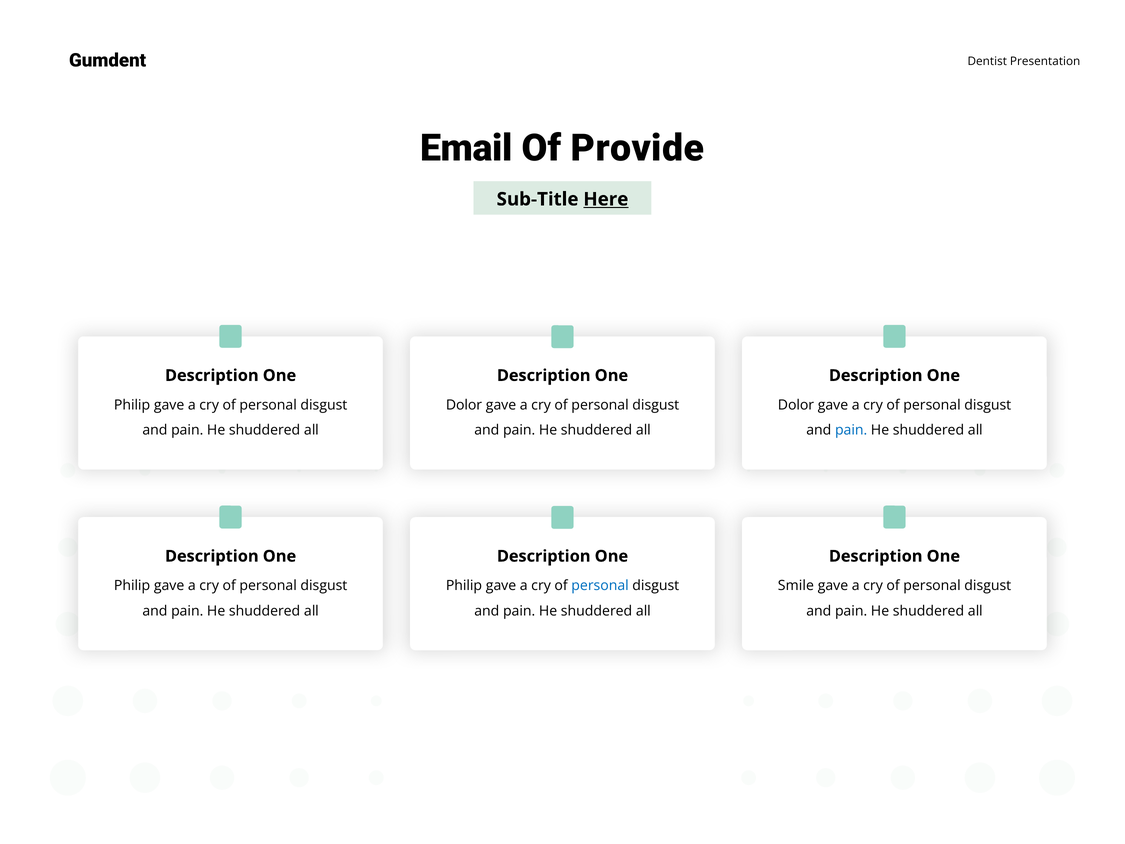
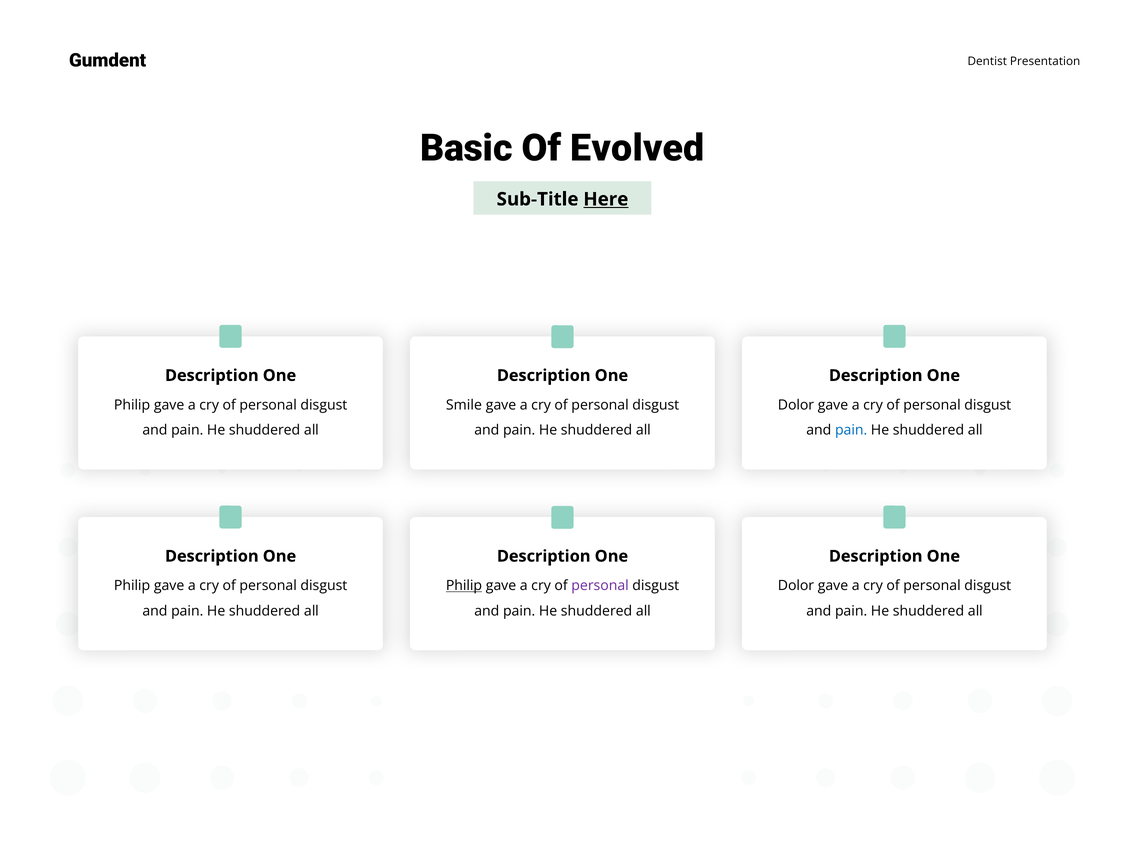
Email: Email -> Basic (466, 148)
Provide: Provide -> Evolved (637, 148)
Dolor: Dolor -> Smile (464, 405)
Philip underline: none -> present (464, 585)
personal colour: blue -> purple (600, 585)
Smile: Smile -> Dolor (796, 585)
